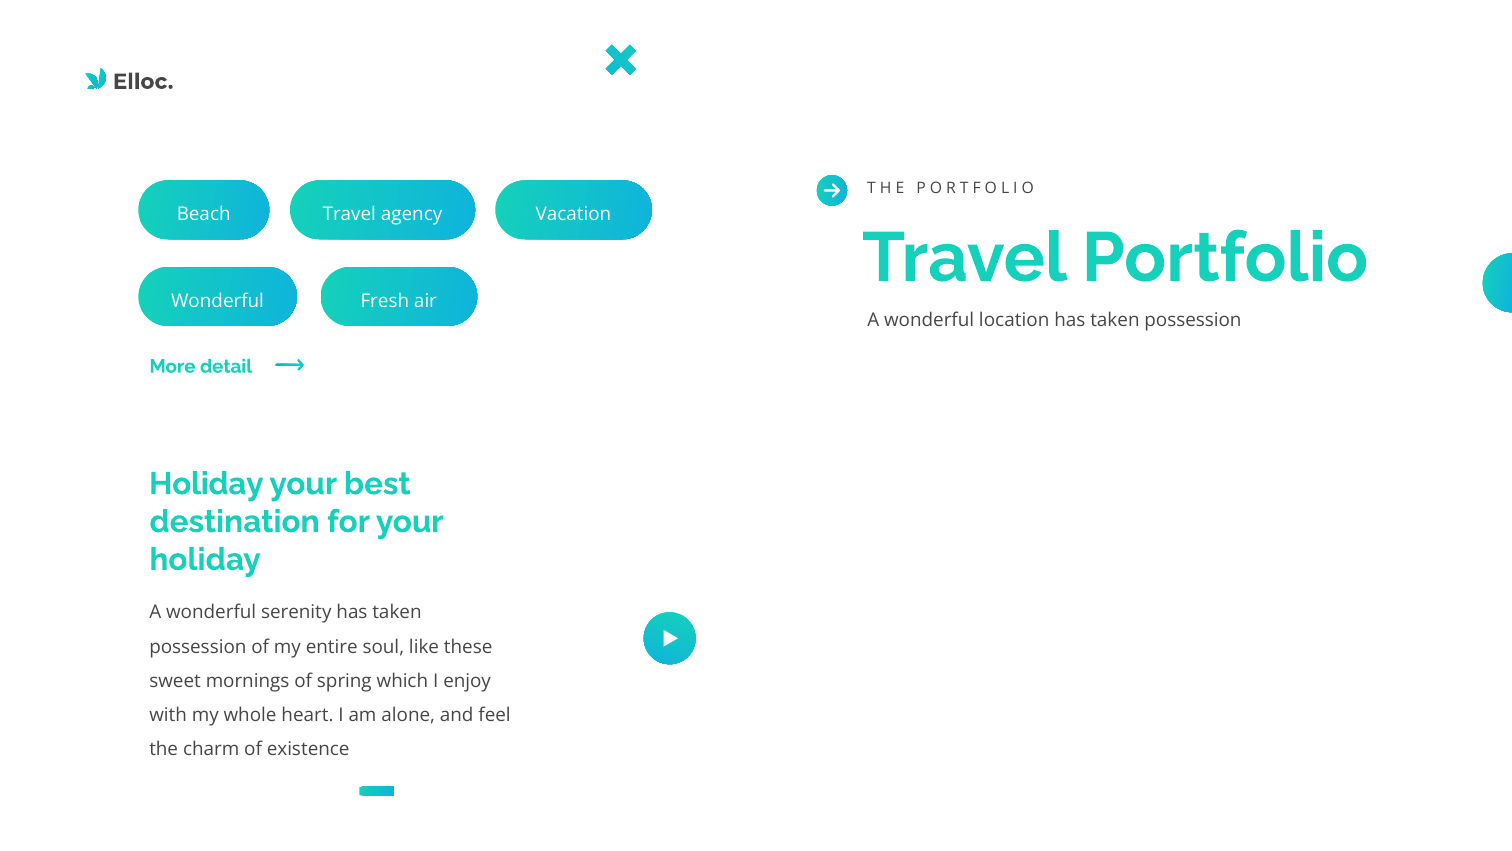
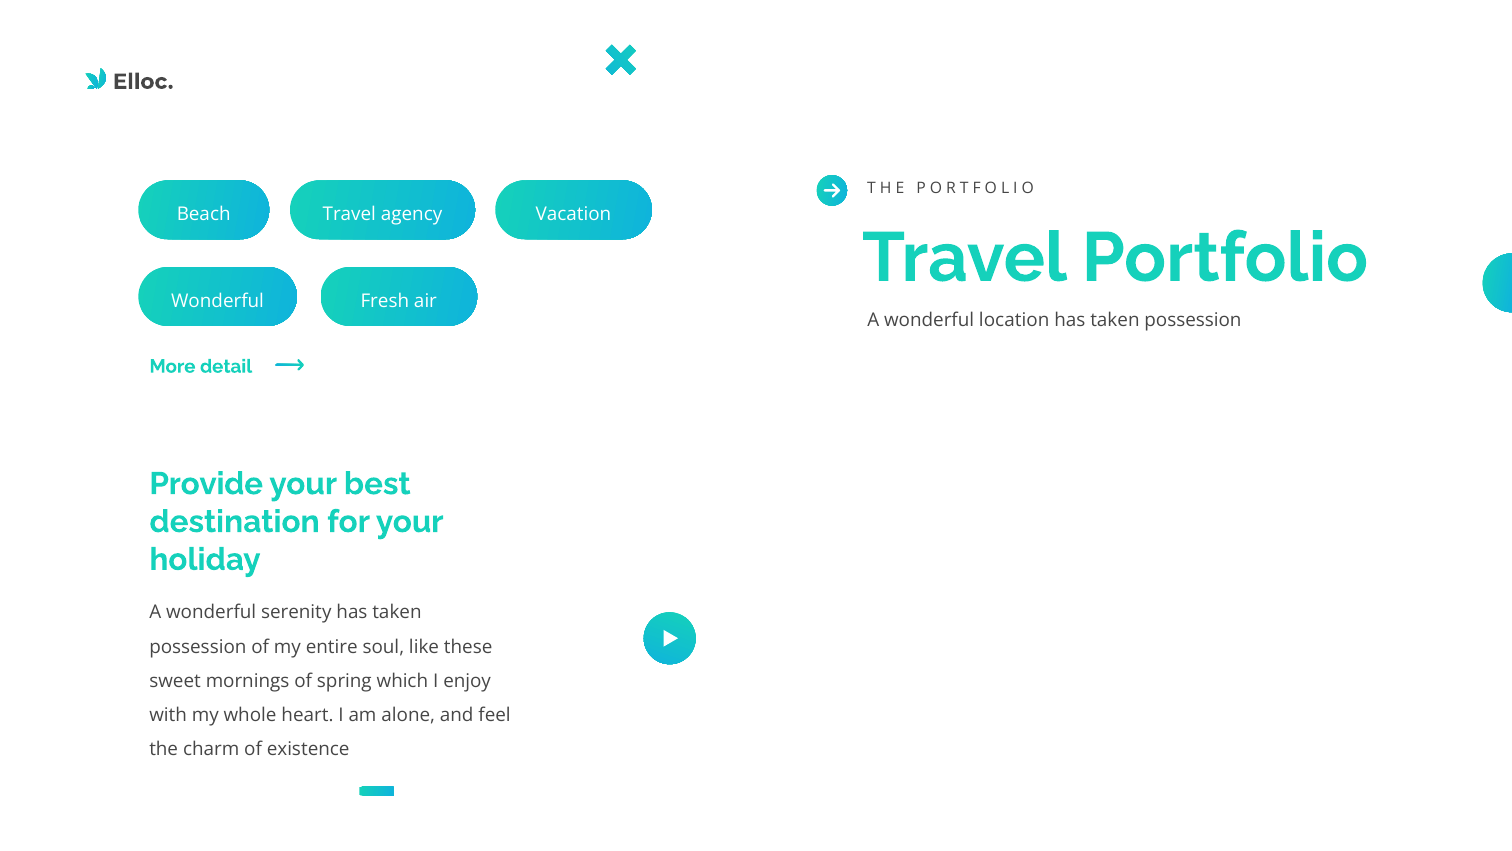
Holiday: Holiday -> Provide (206, 484)
